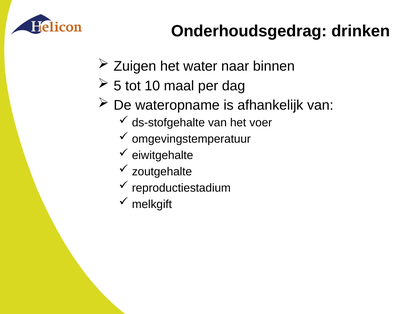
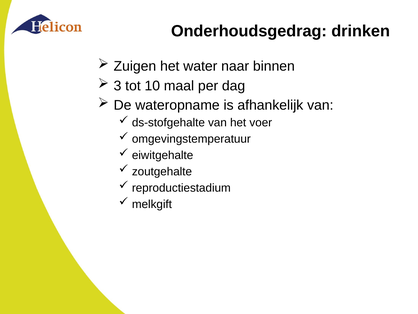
5: 5 -> 3 (118, 86)
